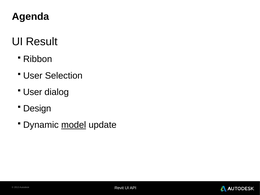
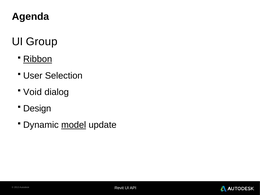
Result: Result -> Group (42, 42)
Ribbon underline: none -> present (38, 59)
User: User -> Void (33, 92)
